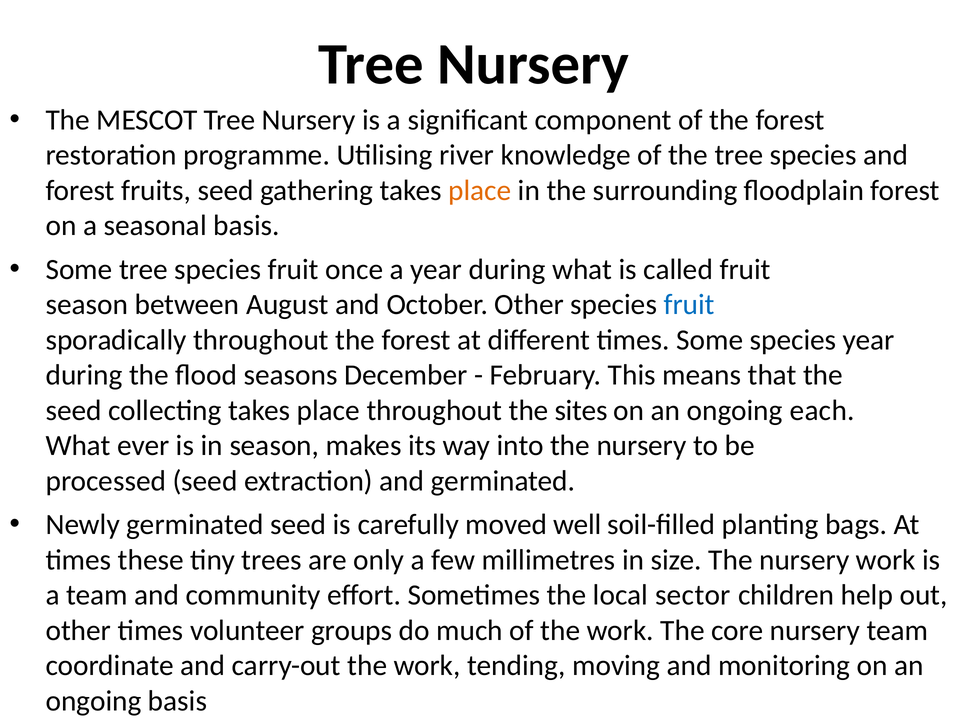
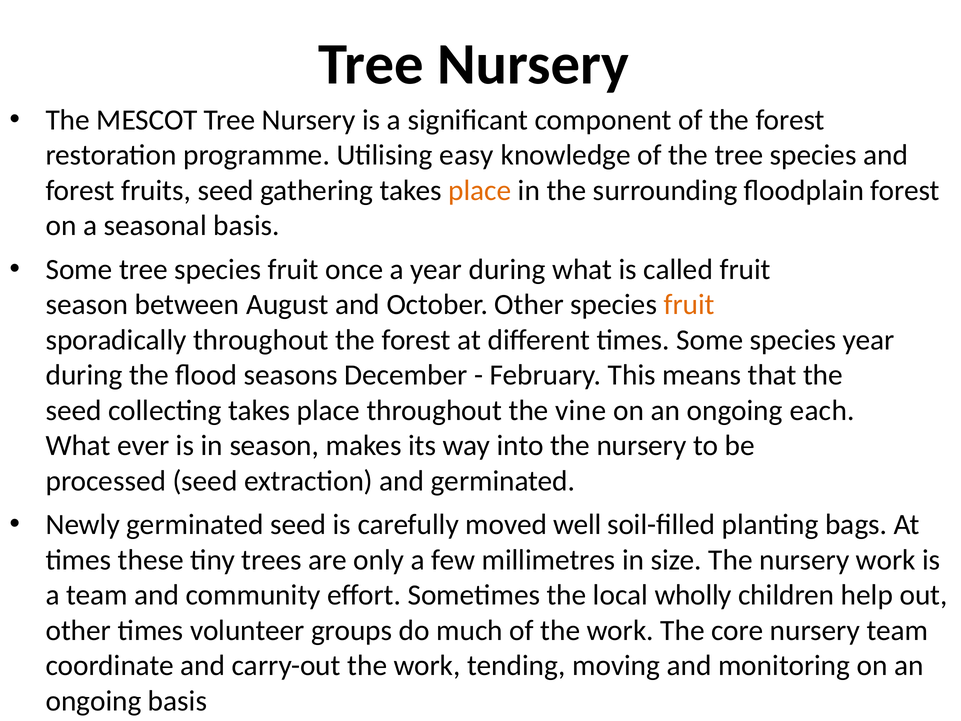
river: river -> easy (466, 155)
fruit colour: blue -> orange (689, 305)
sites: sites -> vine (581, 410)
sector: sector -> wholly (693, 595)
